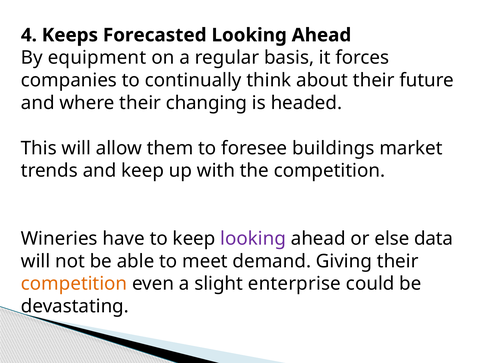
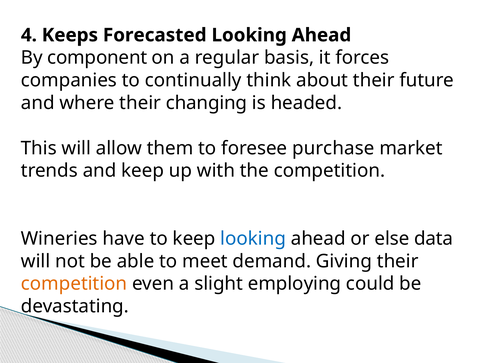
equipment: equipment -> component (97, 58)
buildings: buildings -> purchase (333, 148)
looking colour: purple -> blue (253, 239)
enterprise: enterprise -> employing (295, 284)
